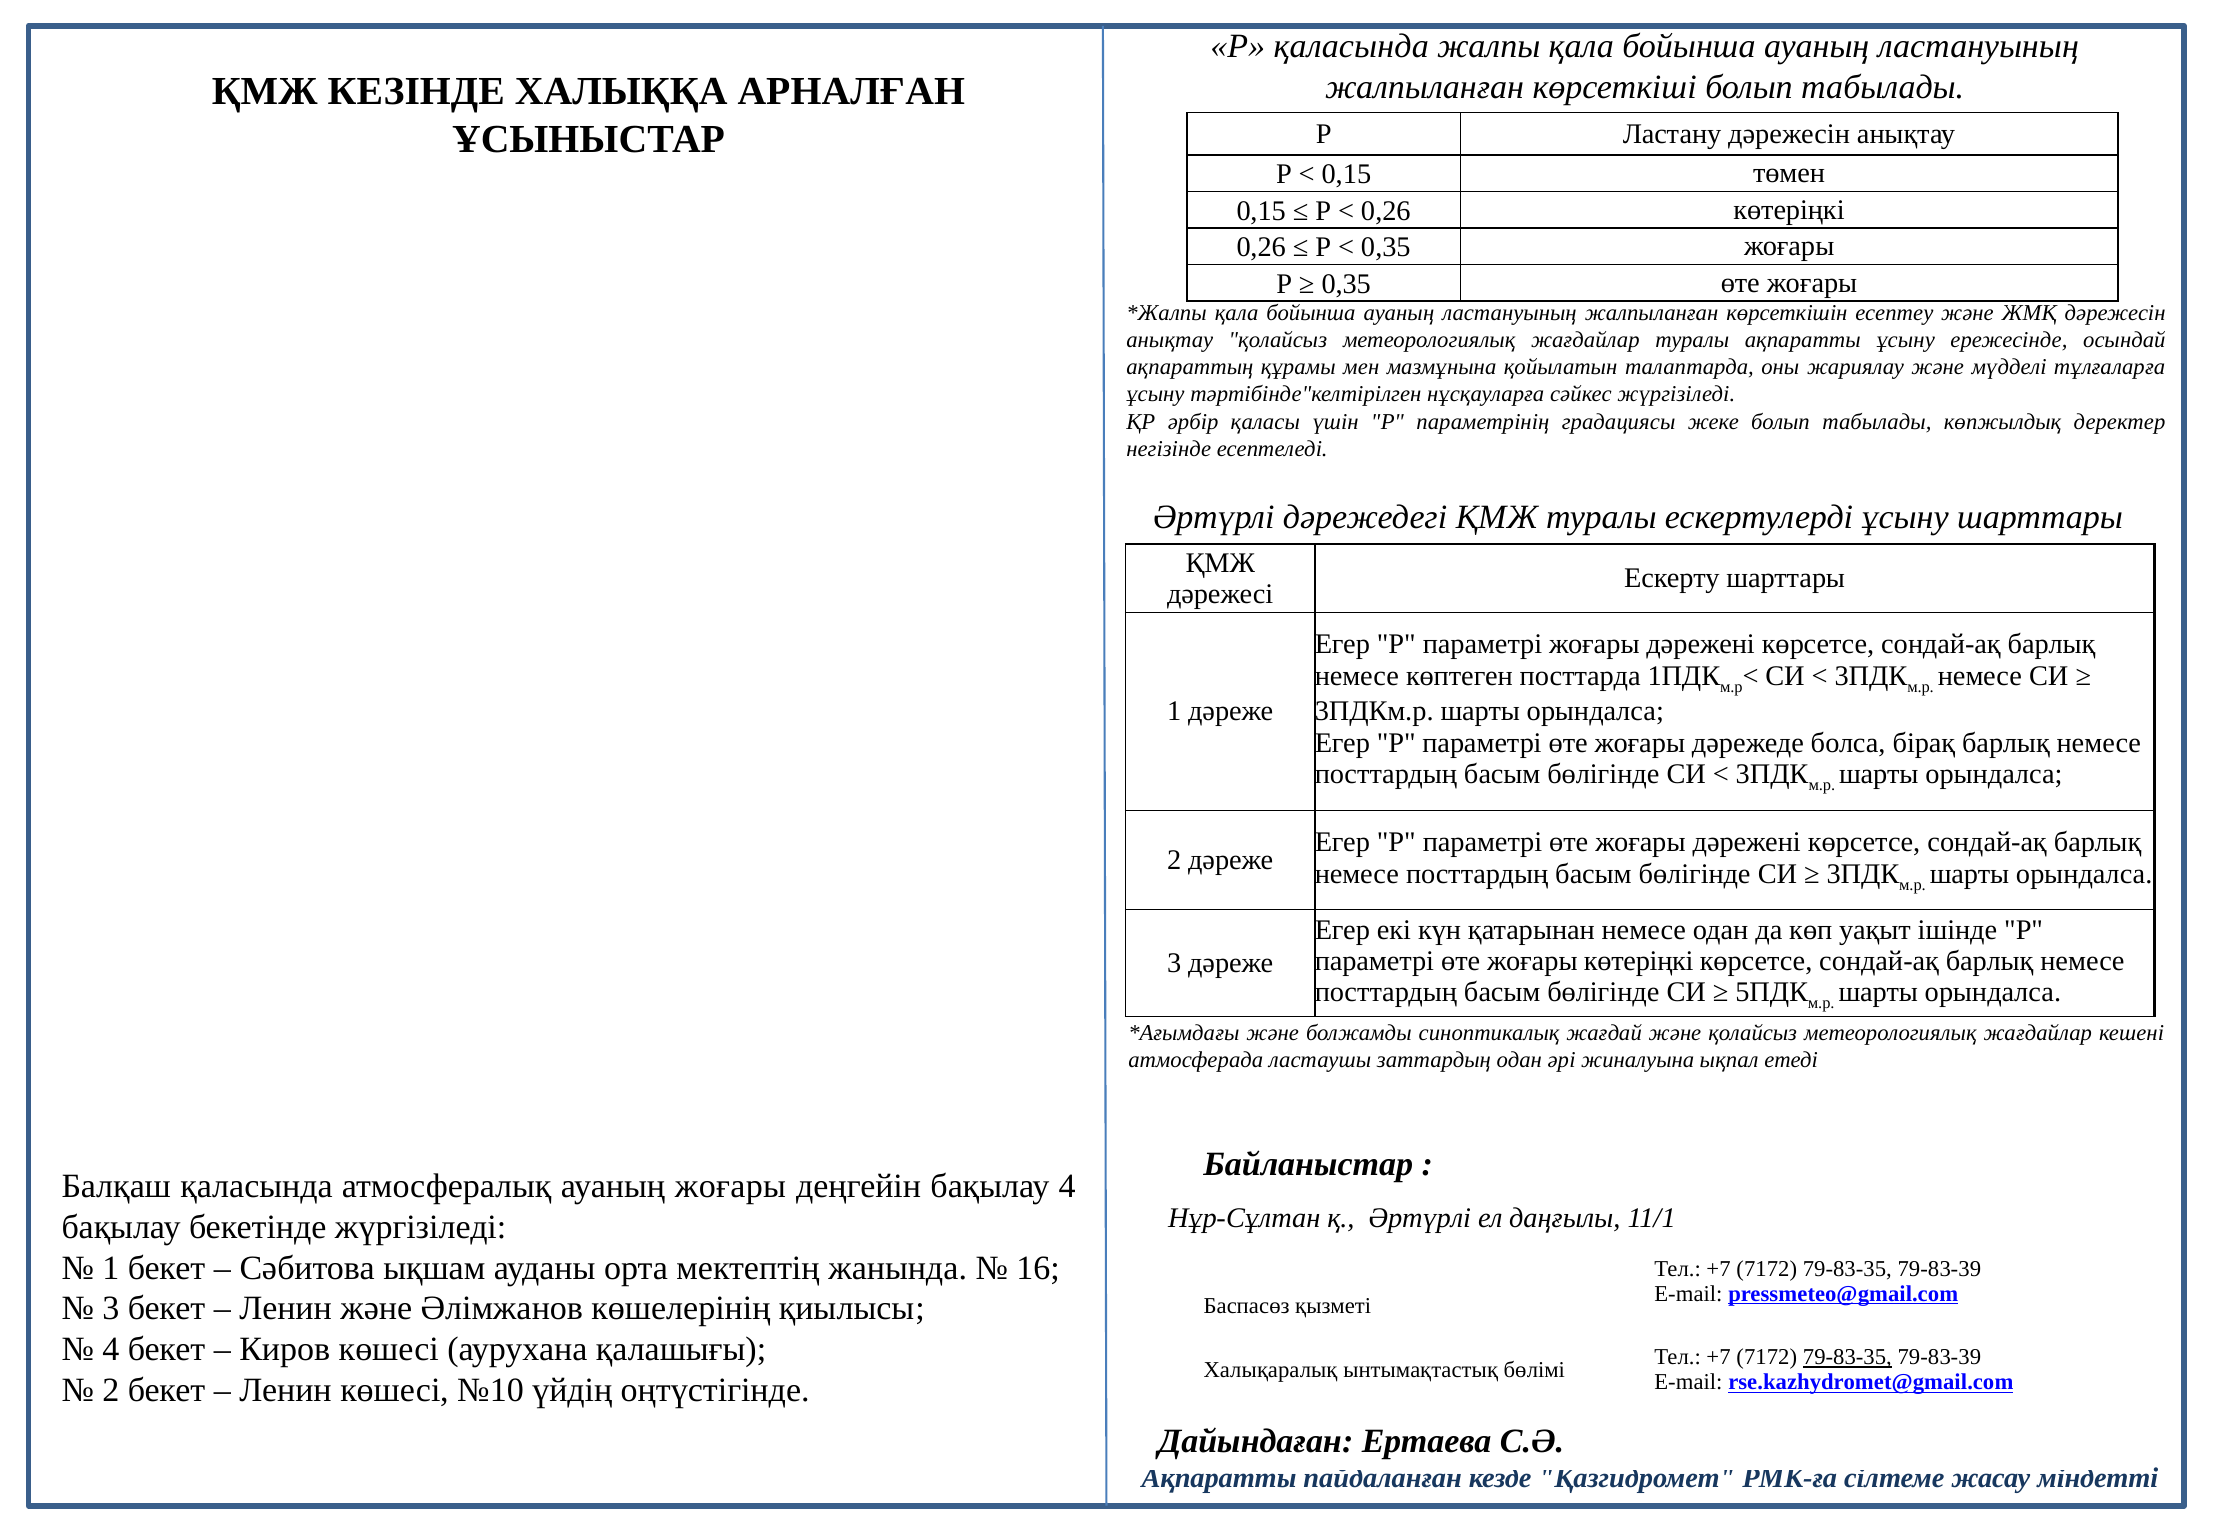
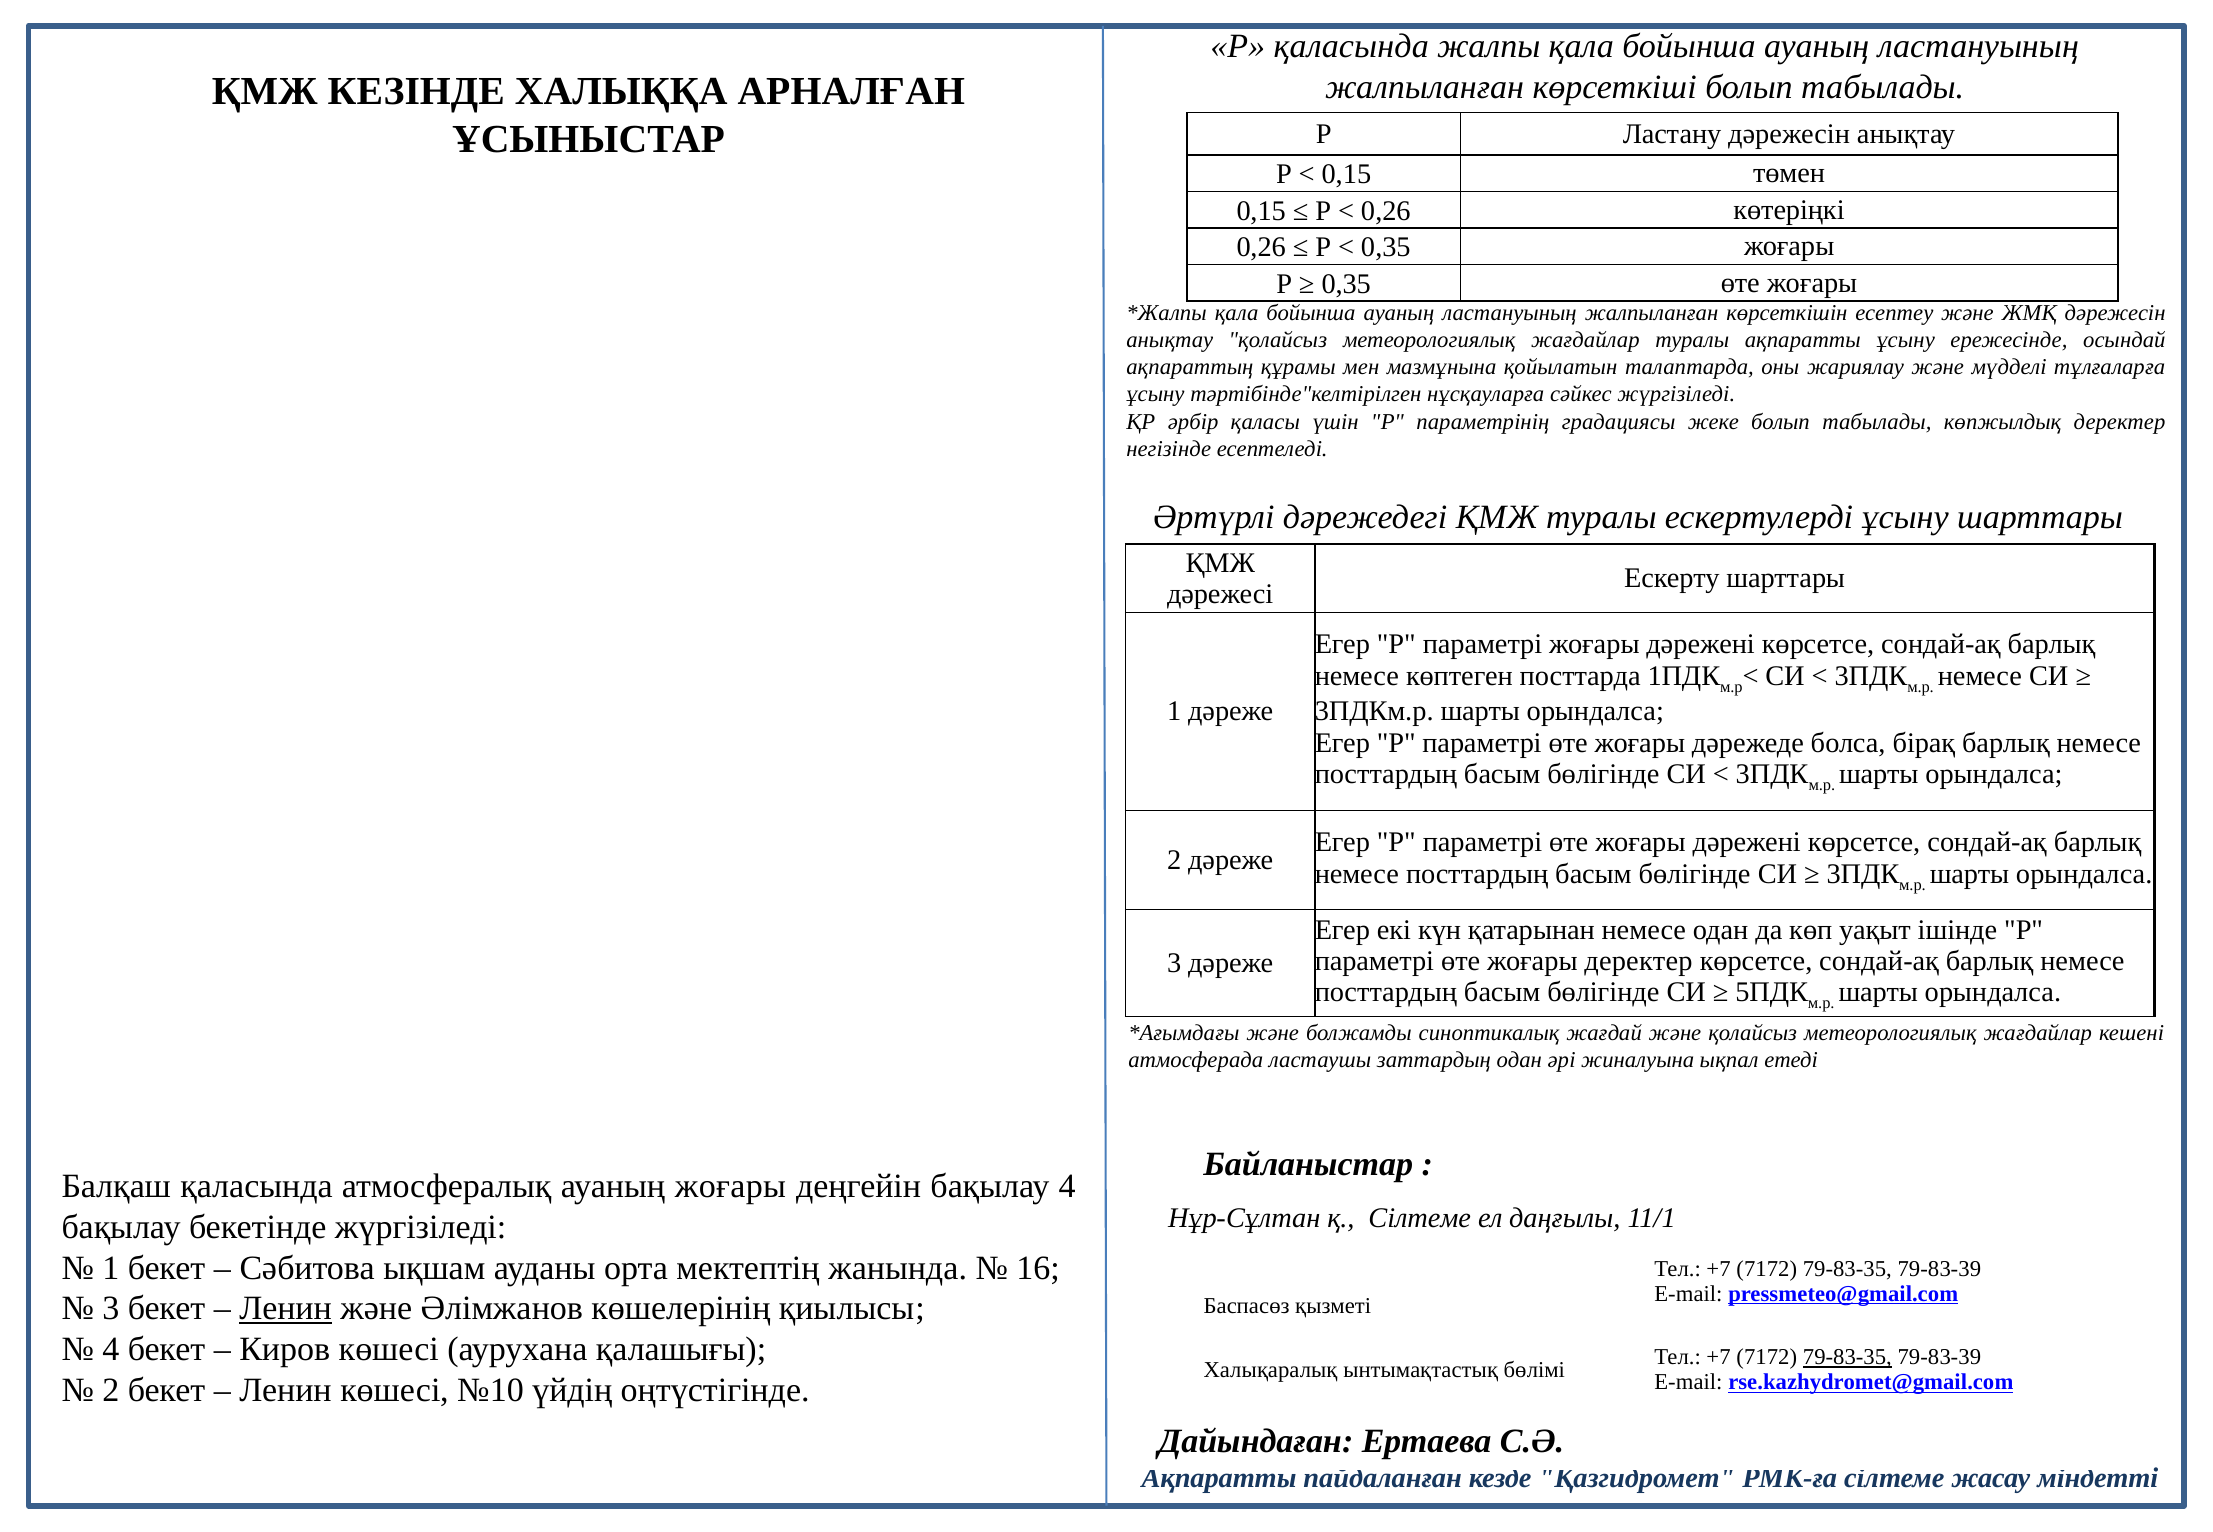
жоғары көтеріңкі: көтеріңкі -> деректер (1639, 961)
қ Әртүрлі: Әртүрлі -> Сілтеме (1420, 1218)
Ленин underline: none -> present (286, 1309)
